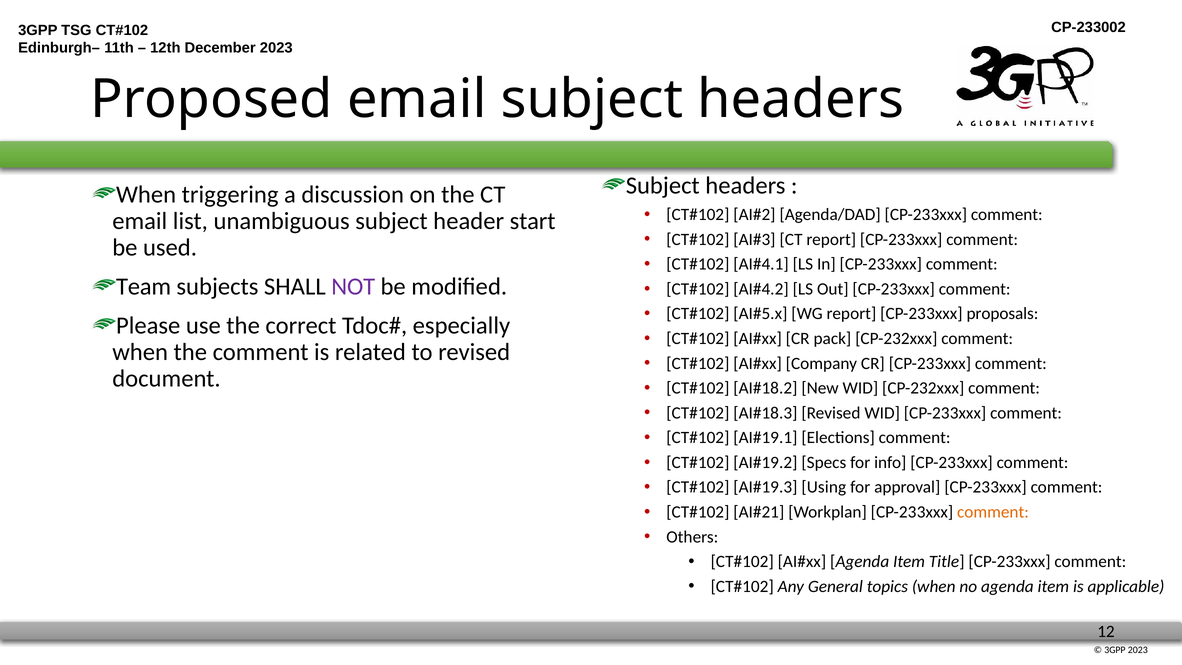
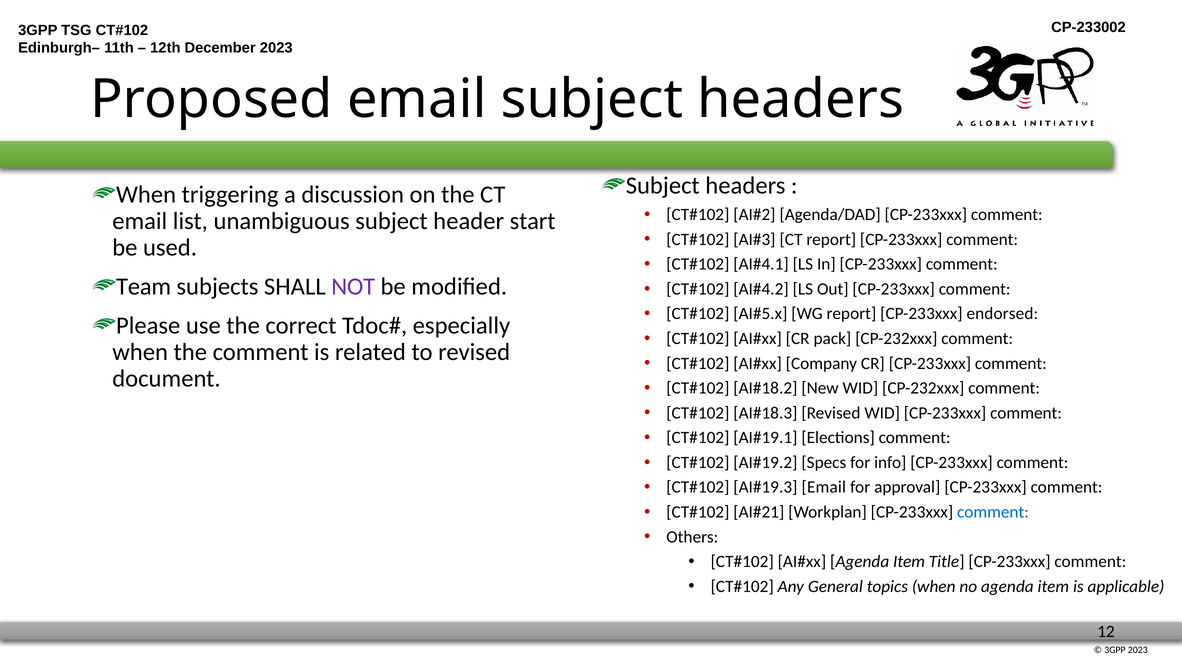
proposals: proposals -> endorsed (1002, 314)
Using: Using -> Email (824, 487)
comment colour: orange -> blue (993, 512)
